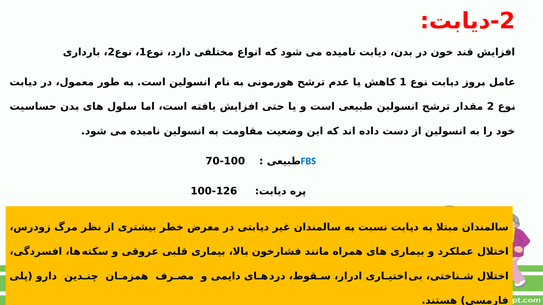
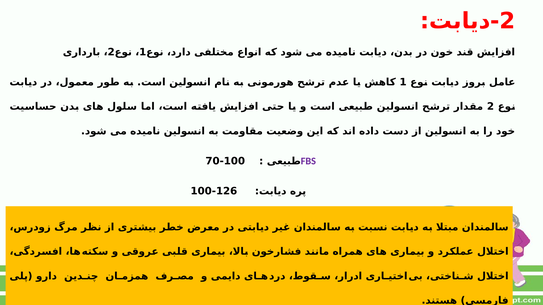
FBS colour: blue -> purple (308, 161)
